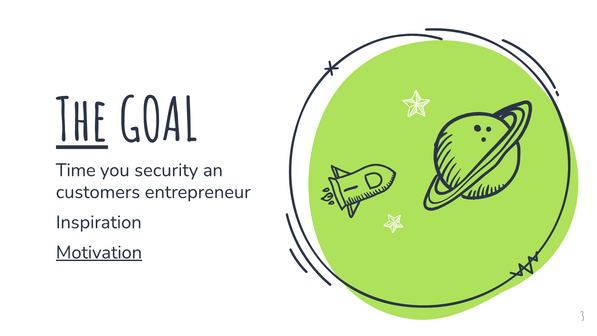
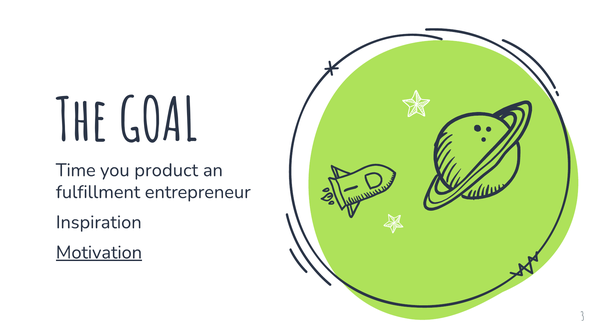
The underline: present -> none (82, 121)
security: security -> product (166, 170)
customers: customers -> fulfillment (98, 192)
